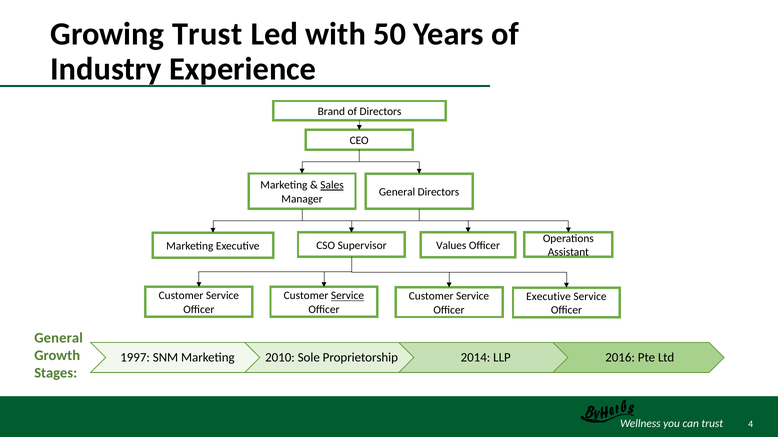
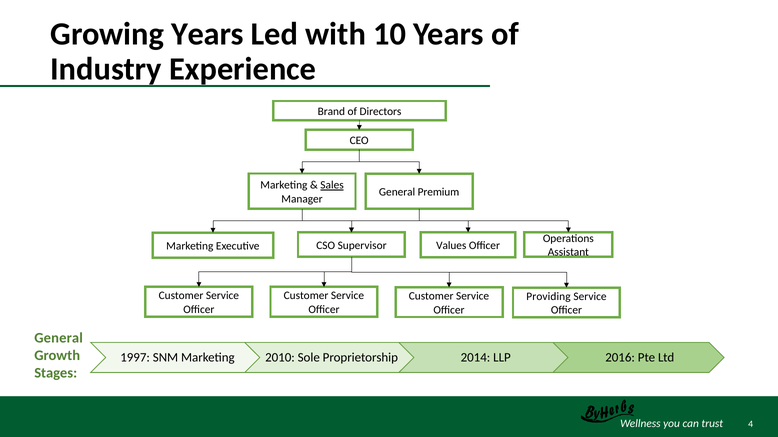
Growing Trust: Trust -> Years (208, 34)
50: 50 -> 10 (390, 34)
General Directors: Directors -> Premium (439, 192)
Service underline: present -> none (347, 296)
Executive: Executive -> Providing (548, 297)
